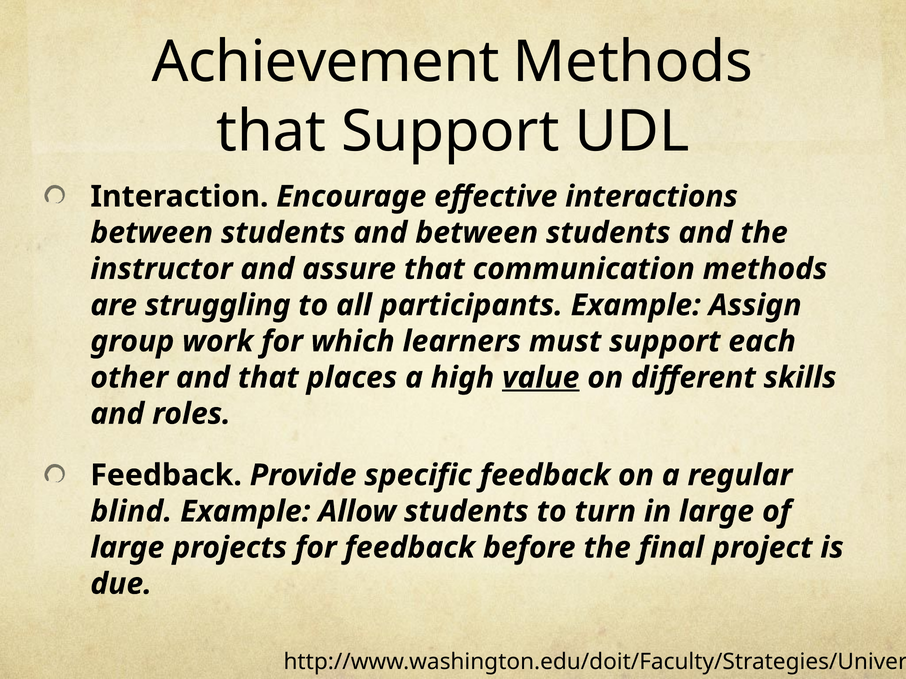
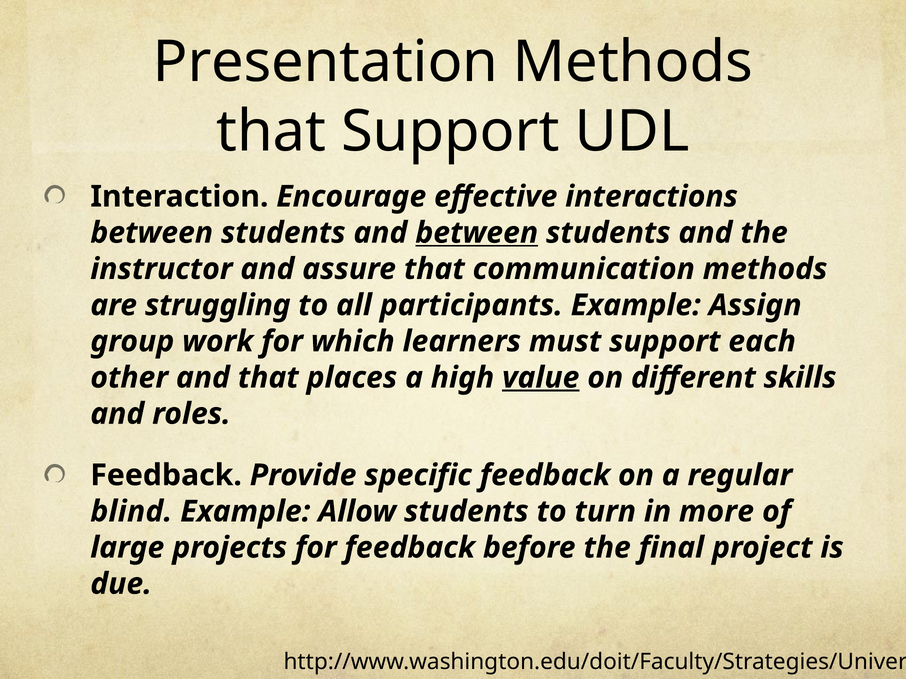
Achievement: Achievement -> Presentation (326, 62)
between underline: none -> present (477, 233)
in large: large -> more (716, 512)
